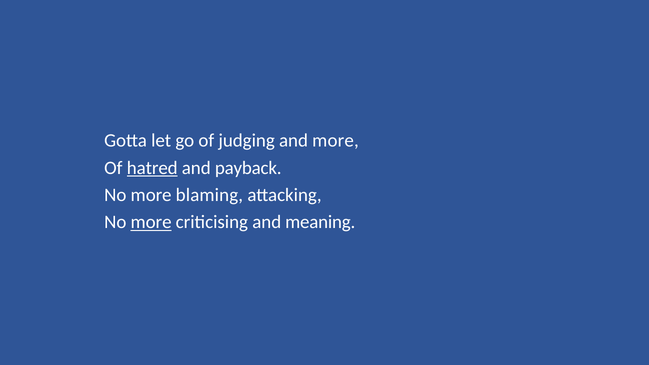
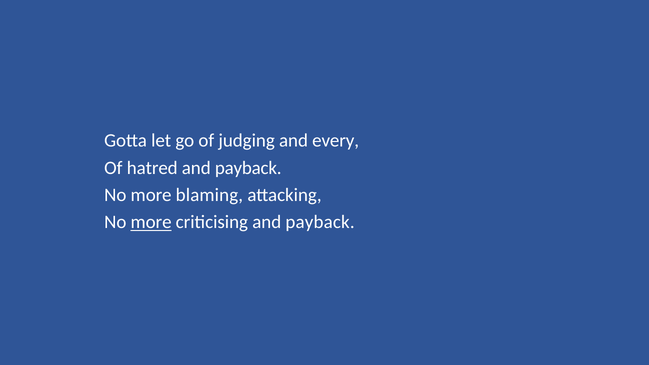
and more: more -> every (336, 141)
hatred underline: present -> none (152, 168)
criticising and meaning: meaning -> payback (320, 222)
